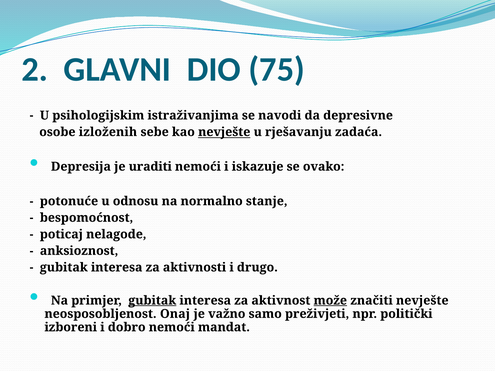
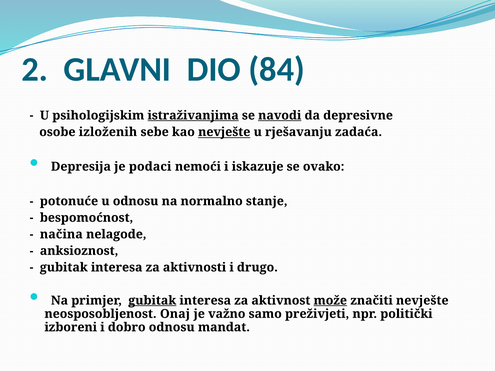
75: 75 -> 84 (277, 69)
istraživanjima underline: none -> present (193, 115)
navodi underline: none -> present (280, 115)
uraditi: uraditi -> podaci (150, 167)
poticaj: poticaj -> načina (61, 234)
dobro nemoći: nemoći -> odnosu (172, 327)
